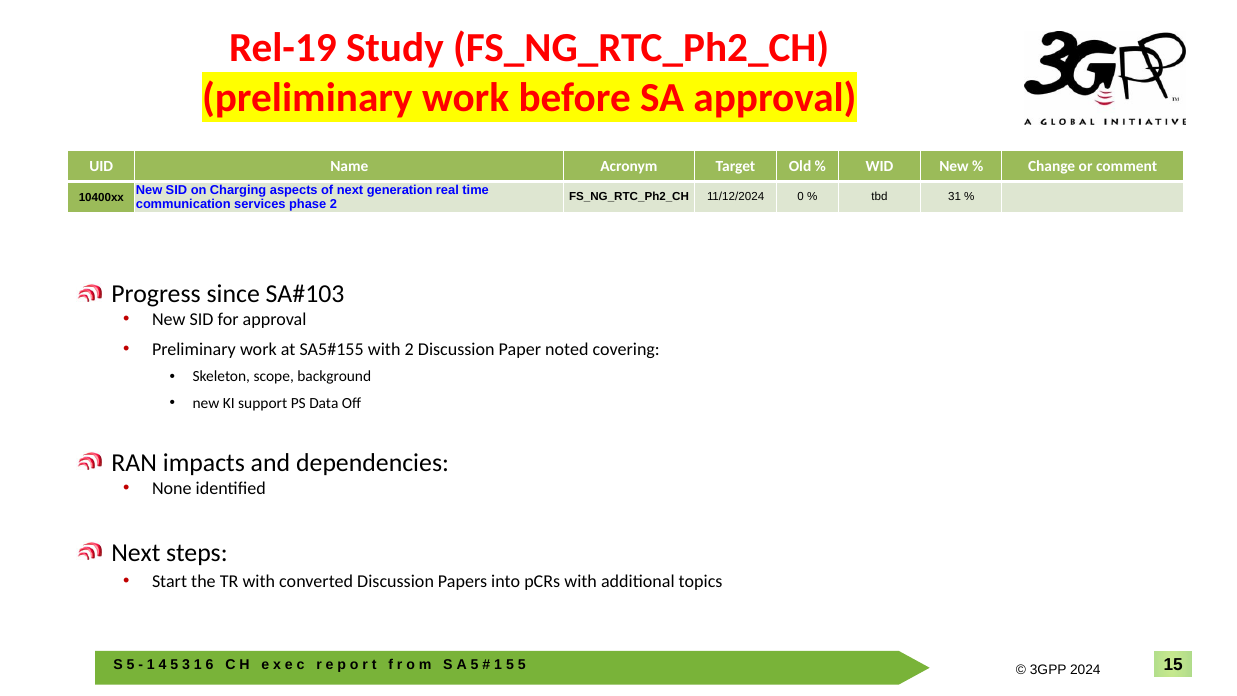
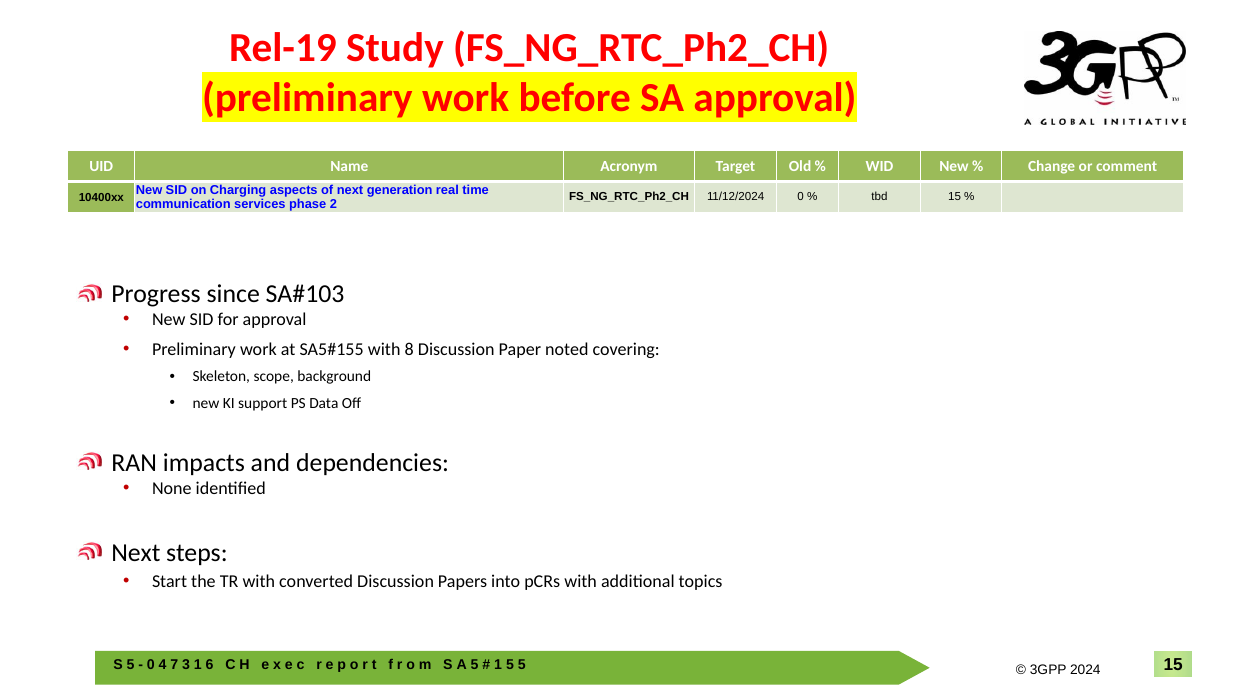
tbd 31: 31 -> 15 (955, 197)
with 2: 2 -> 8 (409, 349)
1: 1 -> 0 (151, 665)
5: 5 -> 7 (174, 665)
